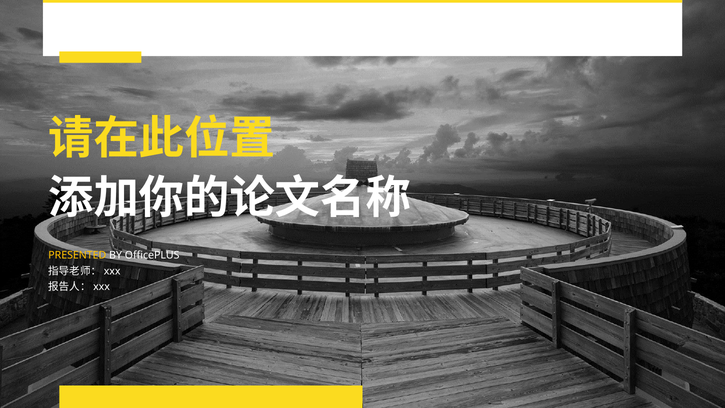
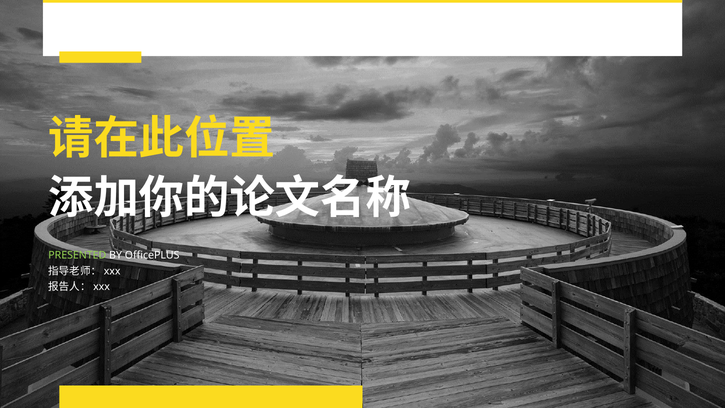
PRESENTED colour: yellow -> light green (77, 255)
